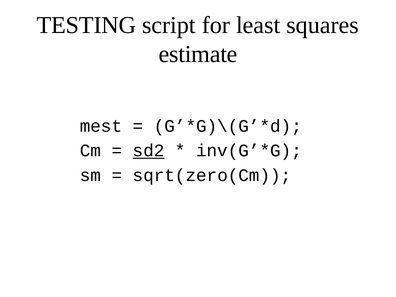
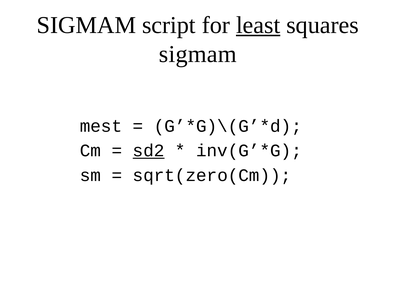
TESTING: TESTING -> SIGMAM (86, 25)
least underline: none -> present (258, 25)
estimate: estimate -> sigmam (198, 54)
